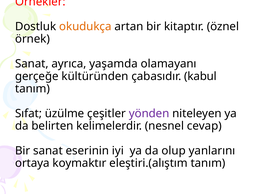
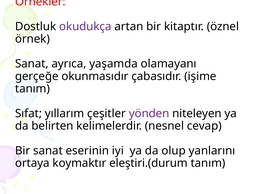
okudukça colour: orange -> purple (85, 26)
kültüründen: kültüründen -> okunmasıdır (95, 76)
kabul: kabul -> işime (200, 76)
üzülme: üzülme -> yıllarım (65, 113)
eleştiri.(alıştım: eleştiri.(alıştım -> eleştiri.(durum (149, 163)
